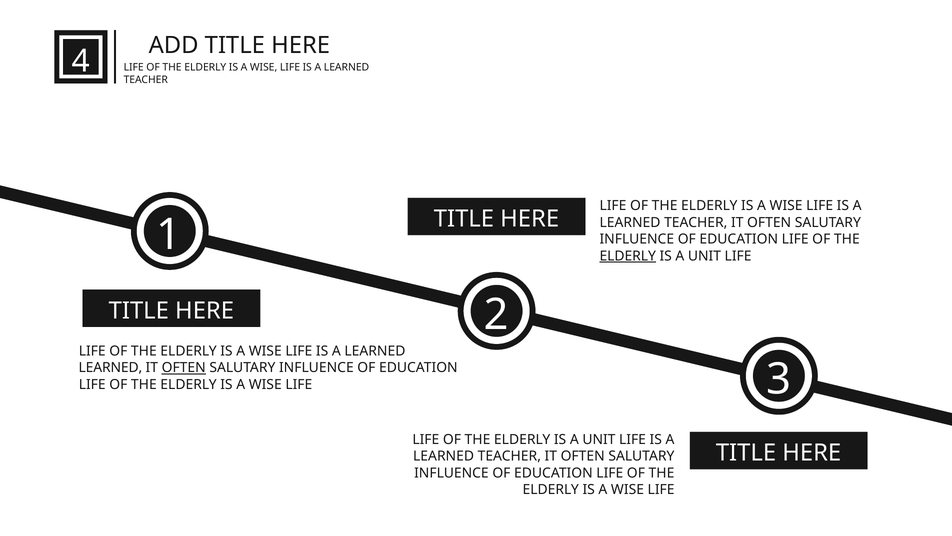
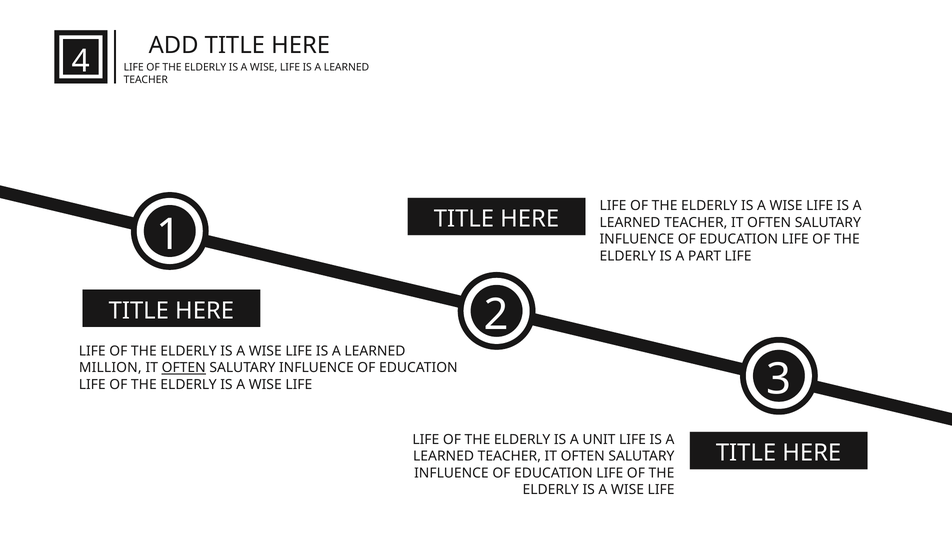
ELDERLY underline: present -> none (628, 256)
UNIT: UNIT -> PART (704, 256)
LEARNED: LEARNED -> MILLION (110, 368)
